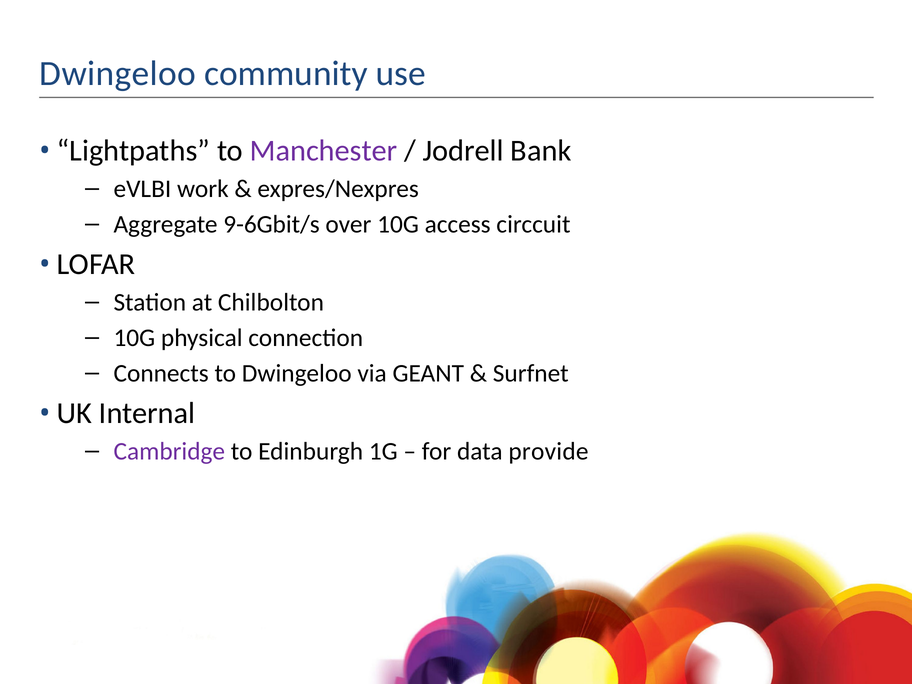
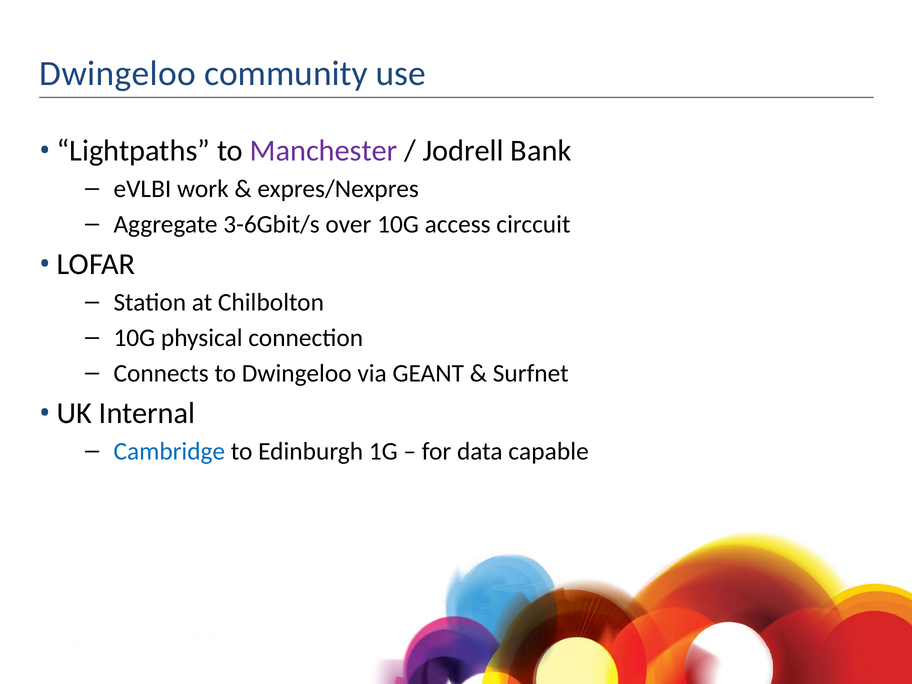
9-6Gbit/s: 9-6Gbit/s -> 3-6Gbit/s (272, 224)
Cambridge colour: purple -> blue (169, 451)
provide: provide -> capable (549, 451)
